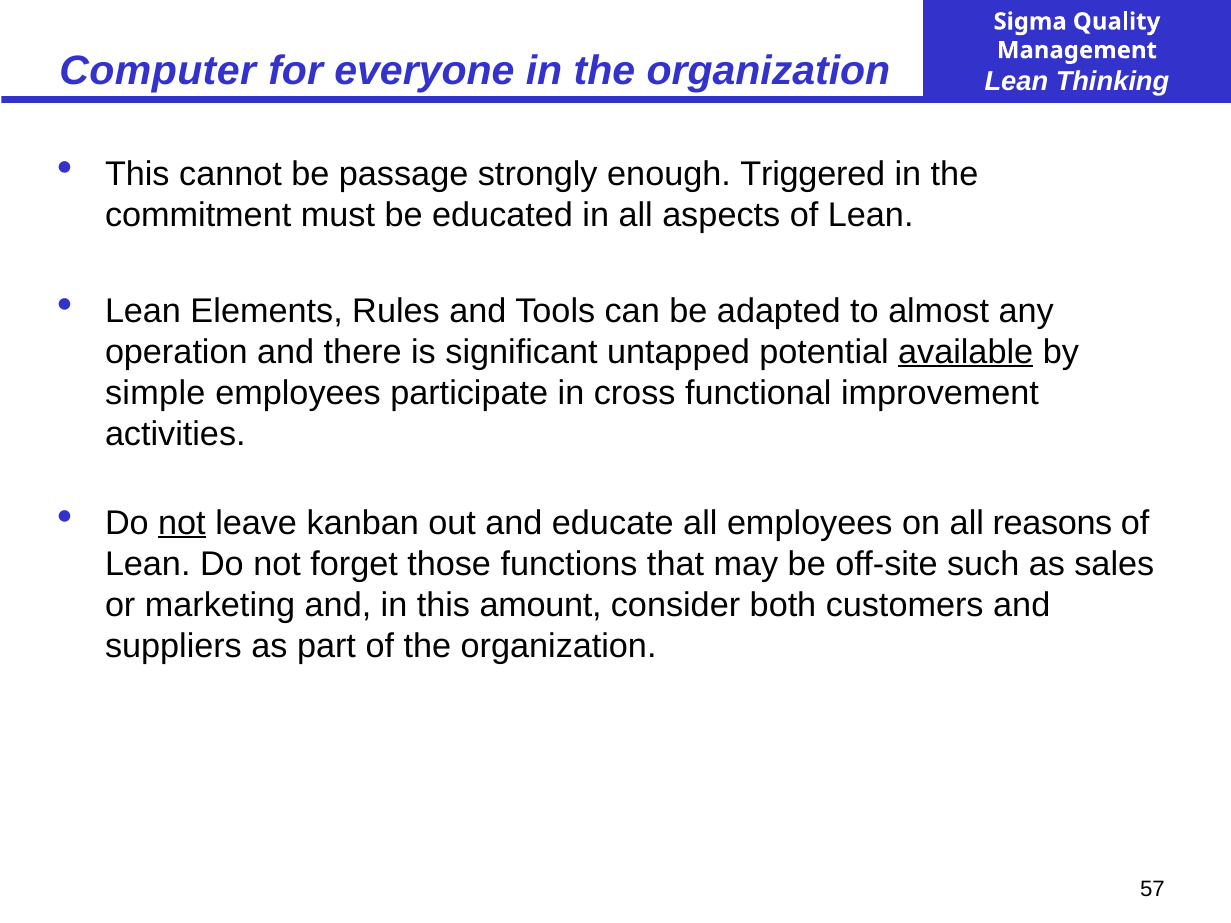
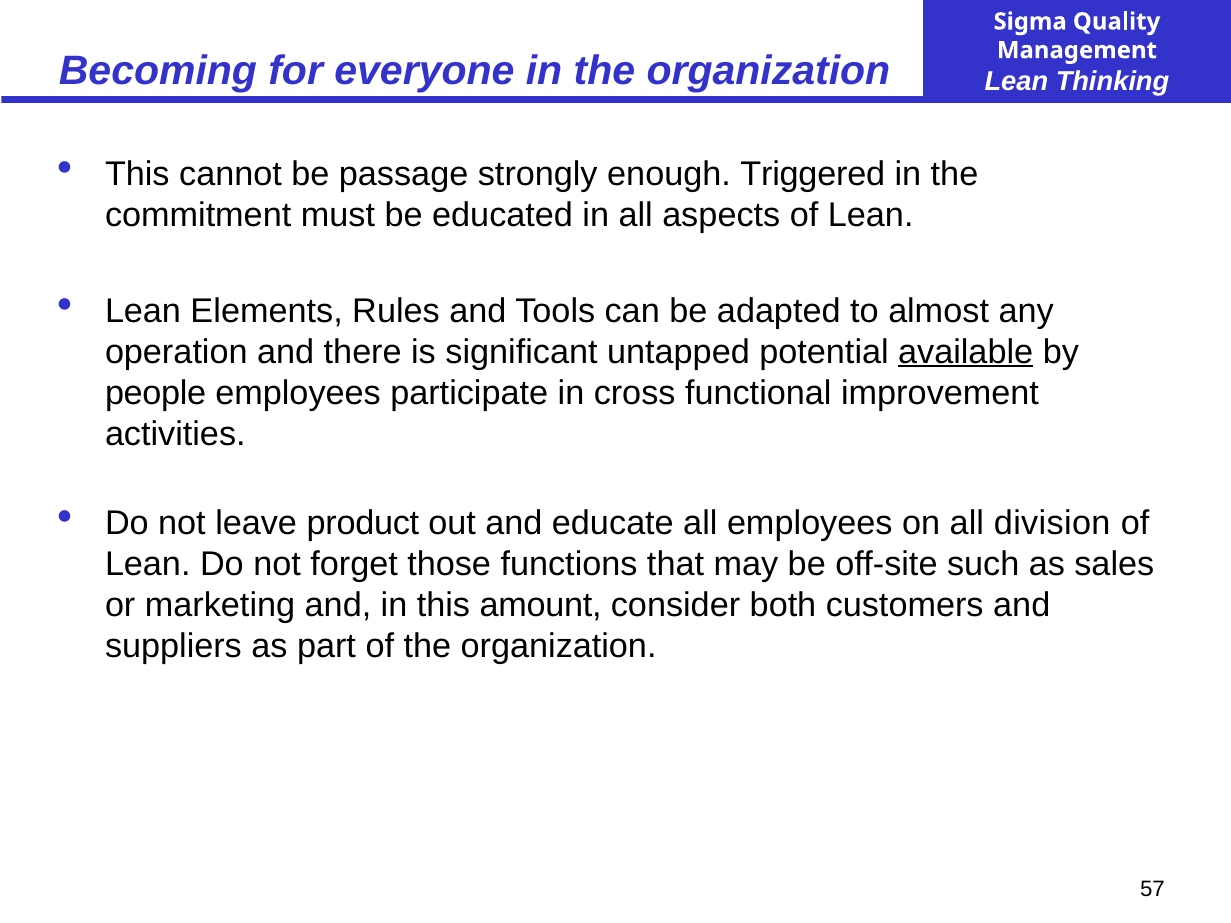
Computer: Computer -> Becoming (158, 70)
simple: simple -> people (156, 393)
not underline: present -> none (182, 523)
kanban: kanban -> product (363, 523)
reasons: reasons -> division (1052, 523)
